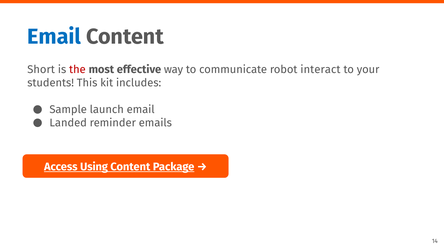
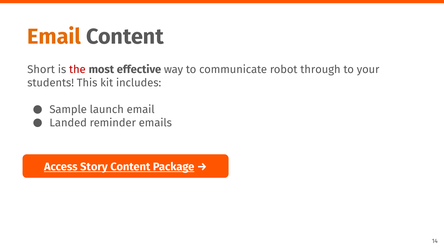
Email colour: blue -> orange (54, 37)
interact: interact -> through (320, 69)
Using: Using -> Story (94, 167)
